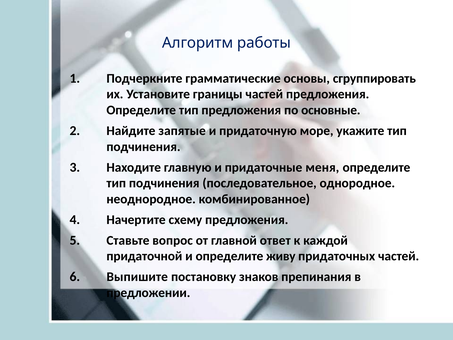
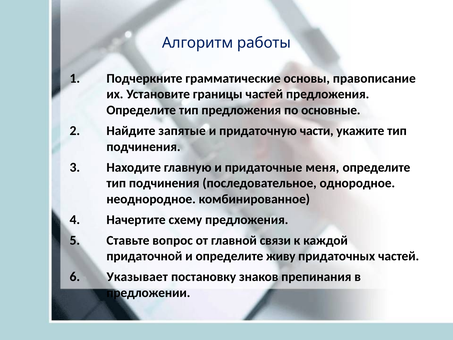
сгруппировать: сгруппировать -> правописание (374, 78)
море: море -> части (317, 131)
ответ: ответ -> связи (275, 240)
Выпишите: Выпишите -> Указывает (137, 277)
